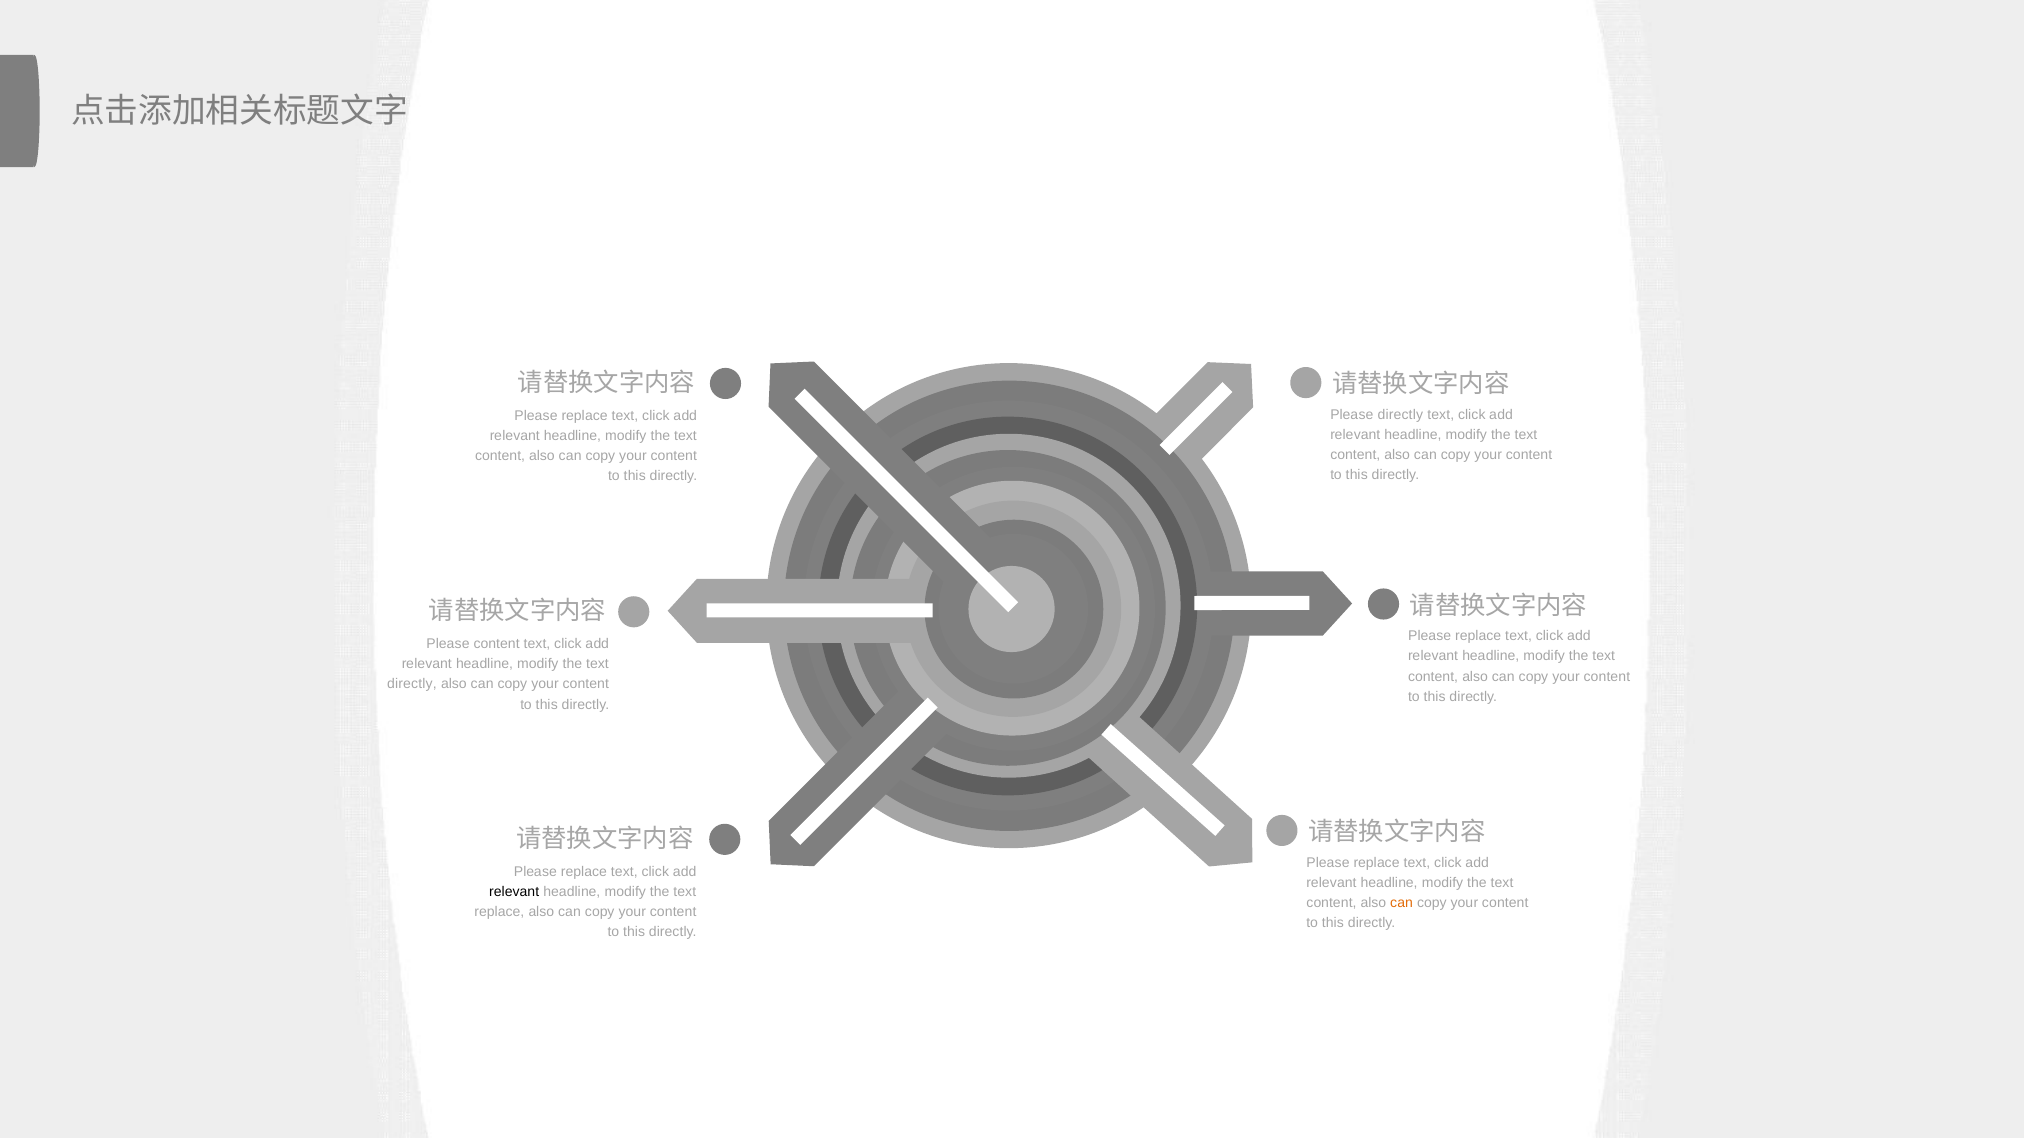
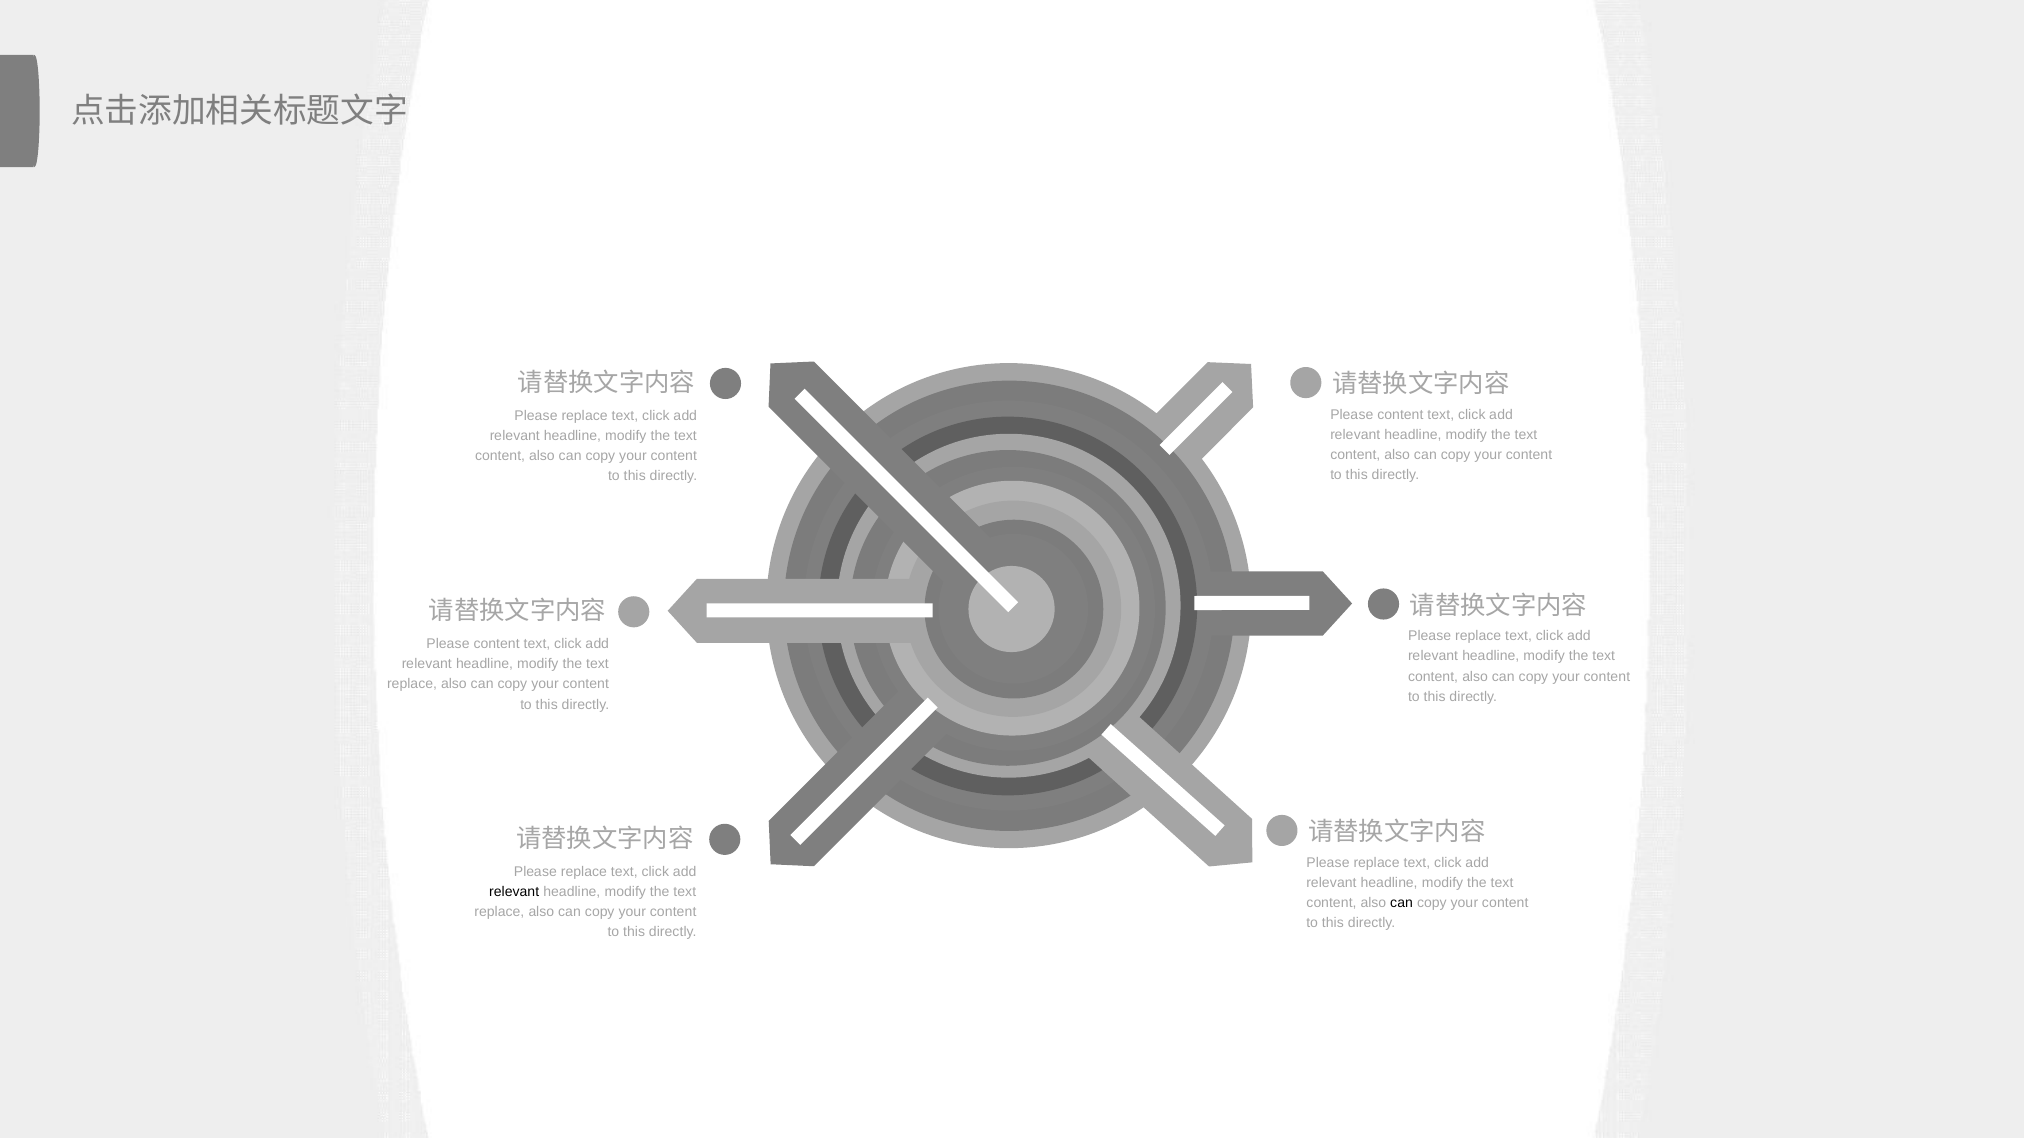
directly: directly -> content (1400, 415)
directly: directly -> replace (412, 685)
can colour: orange -> black (1402, 903)
